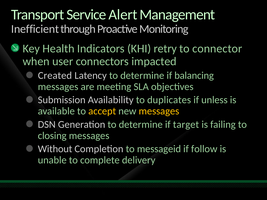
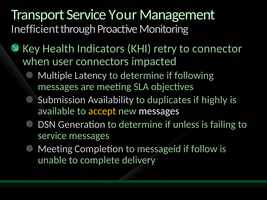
Alert: Alert -> Your (123, 15)
Created: Created -> Multiple (55, 76)
balancing: balancing -> following (194, 76)
unless: unless -> highly (214, 100)
messages colour: yellow -> white (159, 111)
target: target -> unless (186, 125)
closing: closing -> service (52, 136)
Without: Without -> Meeting (55, 149)
